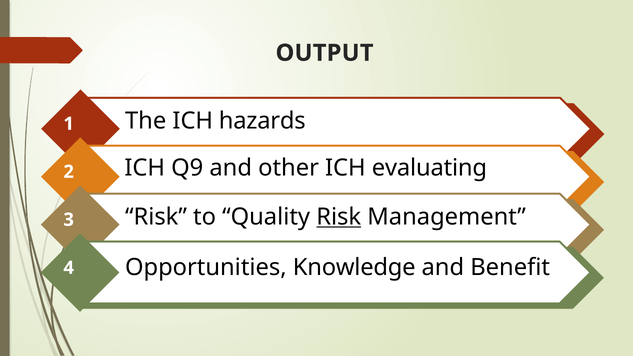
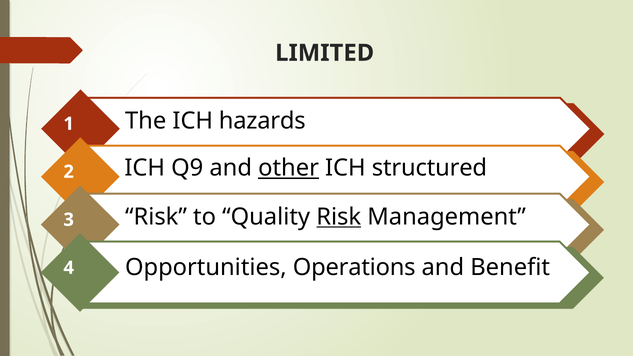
OUTPUT: OUTPUT -> LIMITED (325, 53)
other underline: none -> present (289, 168)
evaluating: evaluating -> structured (429, 168)
Knowledge: Knowledge -> Operations (354, 268)
